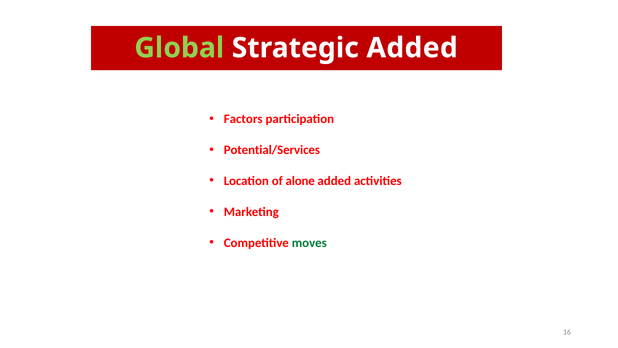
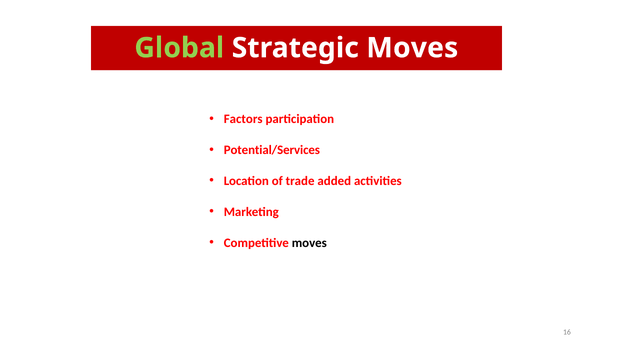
Strategic Added: Added -> Moves (412, 48)
alone: alone -> trade (300, 181)
moves colour: green -> black (309, 243)
